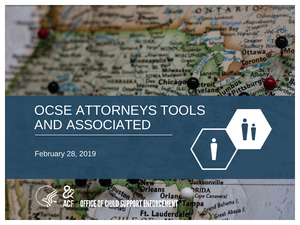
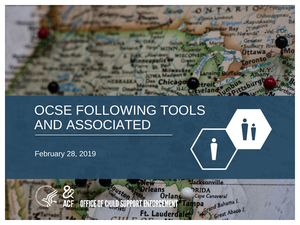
ATTORNEYS: ATTORNEYS -> FOLLOWING (116, 111)
